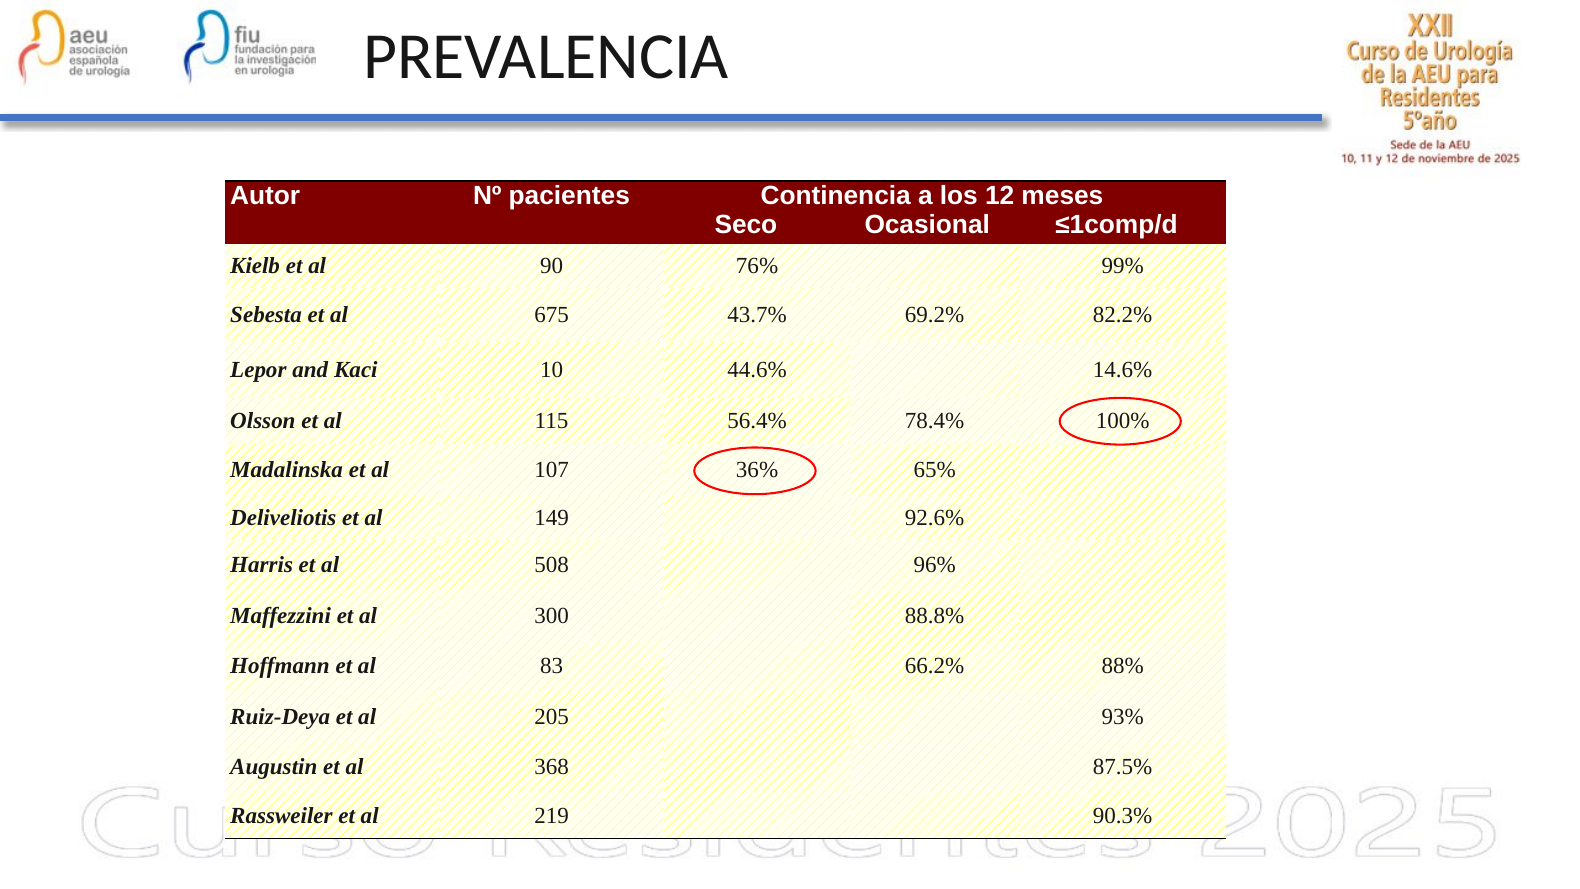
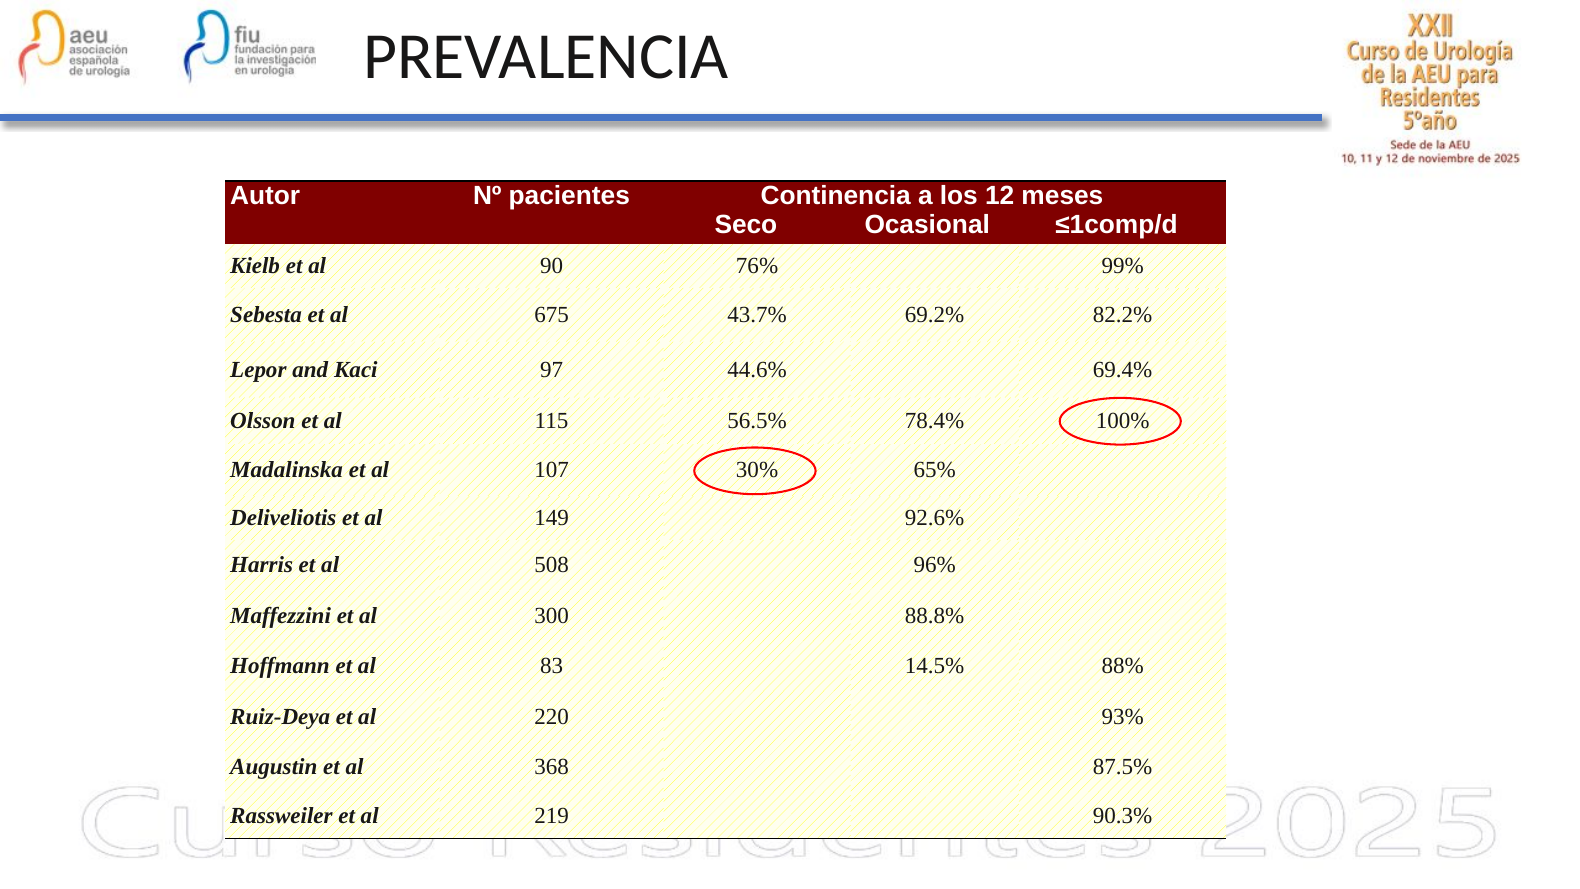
10: 10 -> 97 (552, 370)
14.6%: 14.6% -> 69.4% (1123, 370)
56.4%: 56.4% -> 56.5% (757, 421)
36%: 36% -> 30% (757, 470)
66.2%: 66.2% -> 14.5% (935, 666)
205: 205 -> 220 (552, 716)
